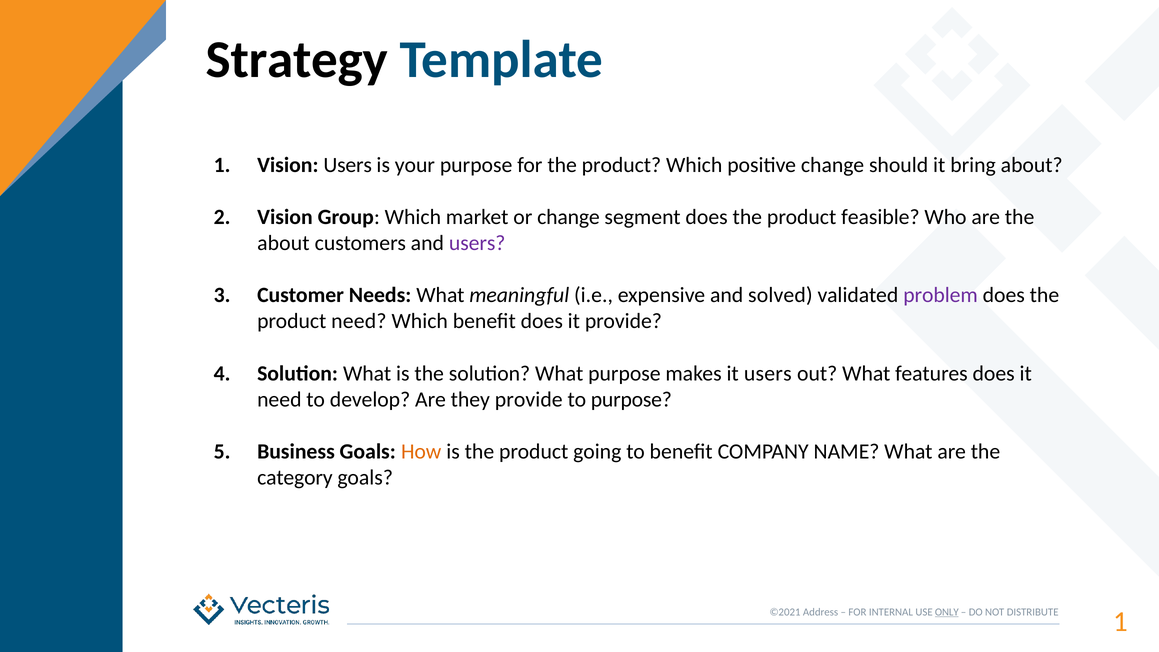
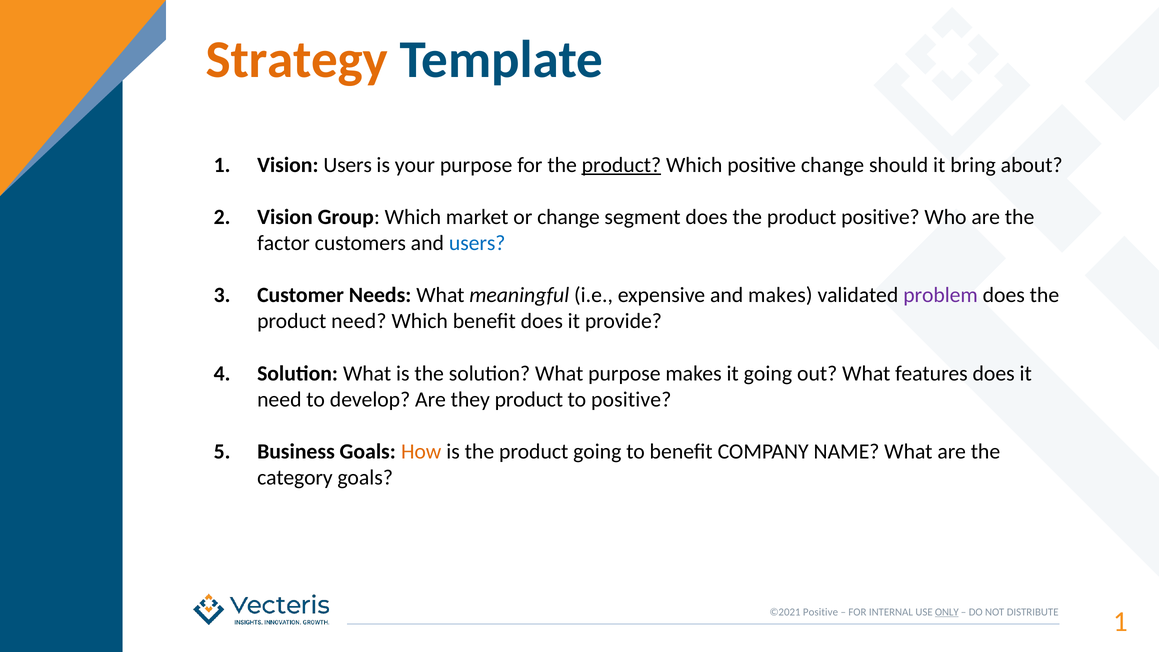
Strategy colour: black -> orange (297, 60)
product underline: none -> present (621, 165)
product feasible: feasible -> positive (880, 217)
about: about -> factor (283, 243)
users colour: purple -> blue (477, 243)
and solved: solved -> makes (780, 295)
it users: users -> going (768, 373)
they provide: provide -> product (529, 400)
to purpose: purpose -> positive (631, 400)
©2021 Address: Address -> Positive (821, 612)
